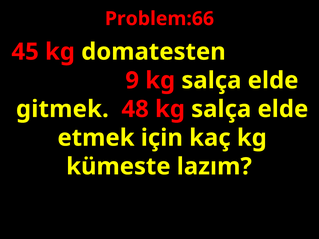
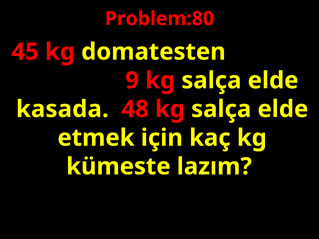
Problem:66: Problem:66 -> Problem:80 (159, 19)
gitmek: gitmek -> kasada (62, 109)
